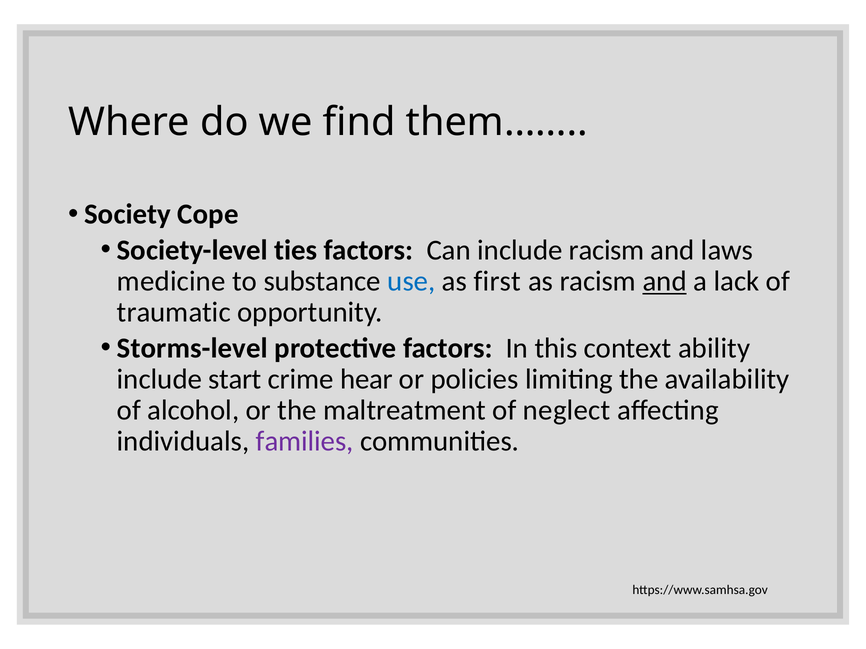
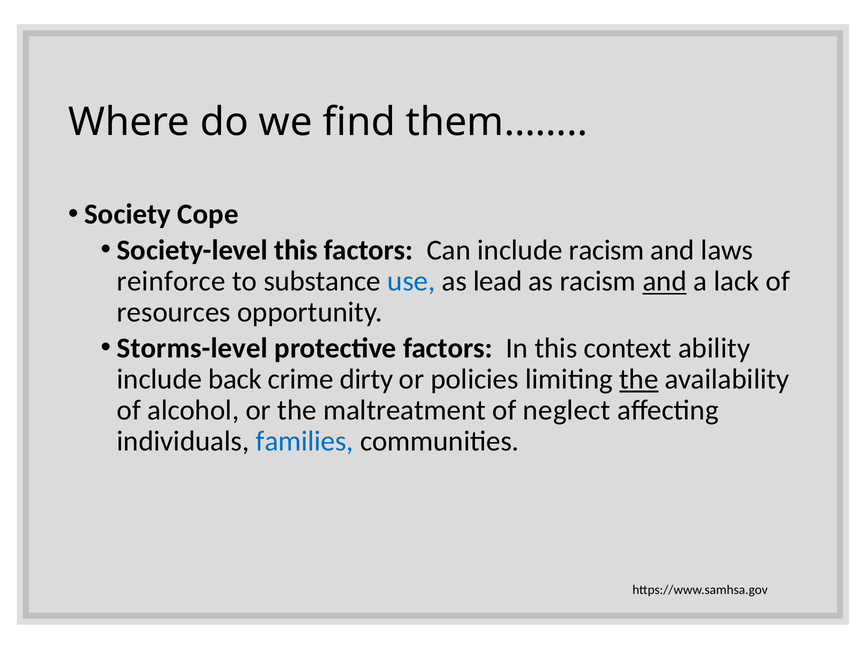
Society-level ties: ties -> this (296, 250)
medicine: medicine -> reinforce (171, 281)
first: first -> lead (498, 281)
traumatic: traumatic -> resources (174, 313)
start: start -> back (235, 379)
hear: hear -> dirty (366, 379)
the underline: none -> present (639, 379)
families colour: purple -> blue (305, 442)
